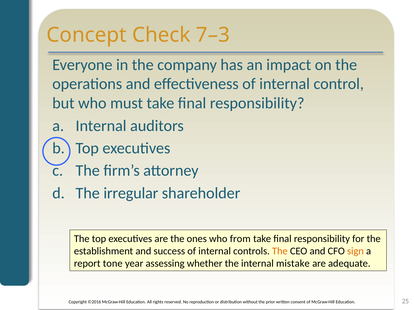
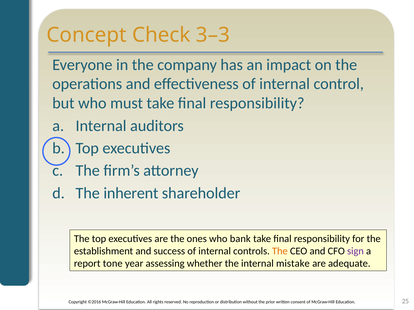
7–3: 7–3 -> 3–3 (213, 35)
irregular: irregular -> inherent (131, 193)
from: from -> bank (240, 239)
sign colour: orange -> purple (355, 251)
